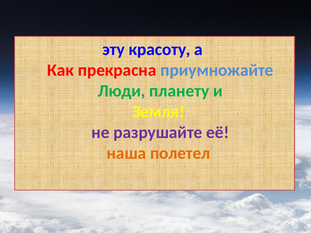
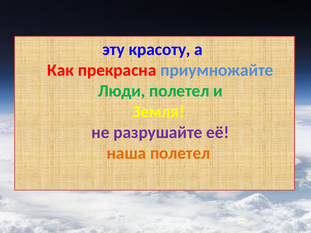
Люди планету: планету -> полетел (179, 91)
